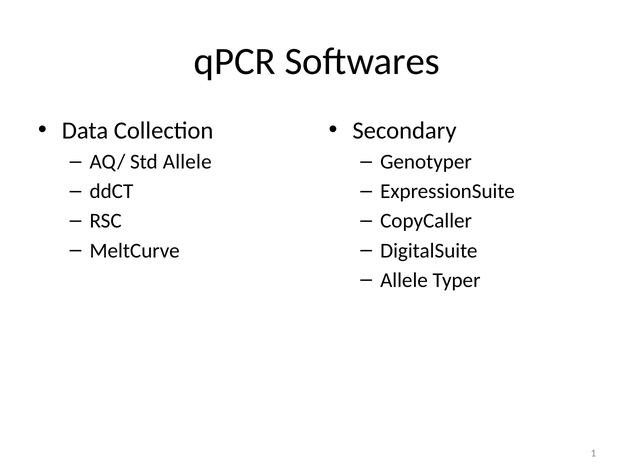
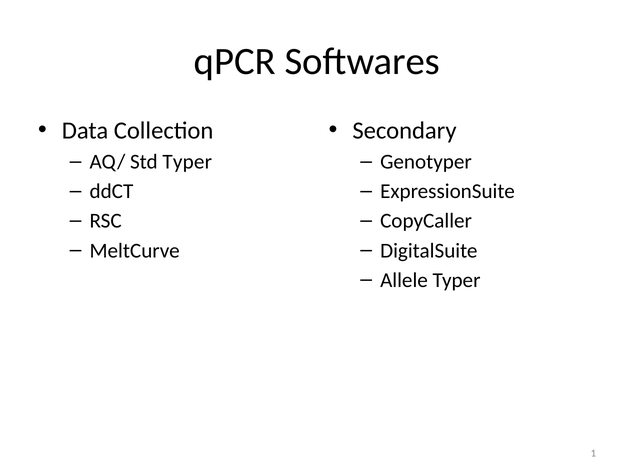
Std Allele: Allele -> Typer (187, 162)
